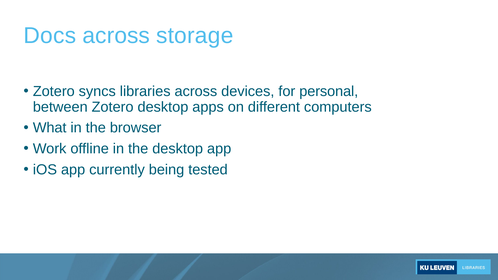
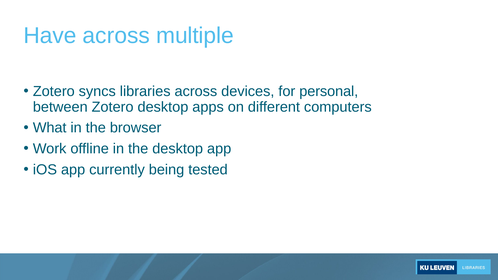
Docs: Docs -> Have (50, 36)
storage: storage -> multiple (195, 36)
